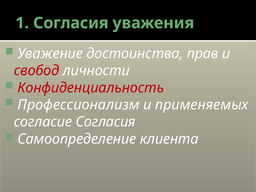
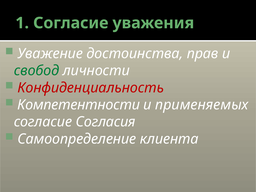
1 Согласия: Согласия -> Согласие (71, 23)
свобод colour: red -> green (36, 71)
Профессионализм: Профессионализм -> Компетентности (79, 105)
